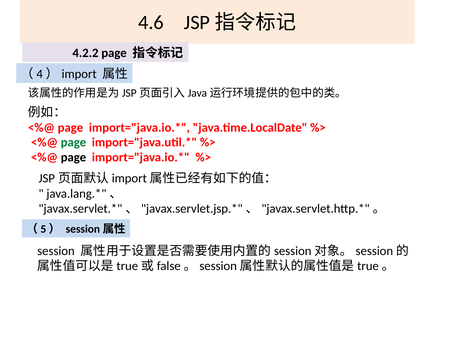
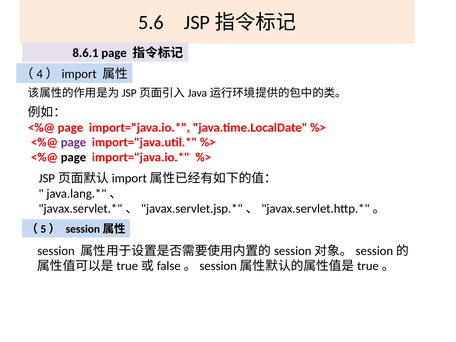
4.6: 4.6 -> 5.6 (151, 23)
4.2.2: 4.2.2 -> 8.6.1 (85, 53)
page colour: green -> purple (73, 142)
